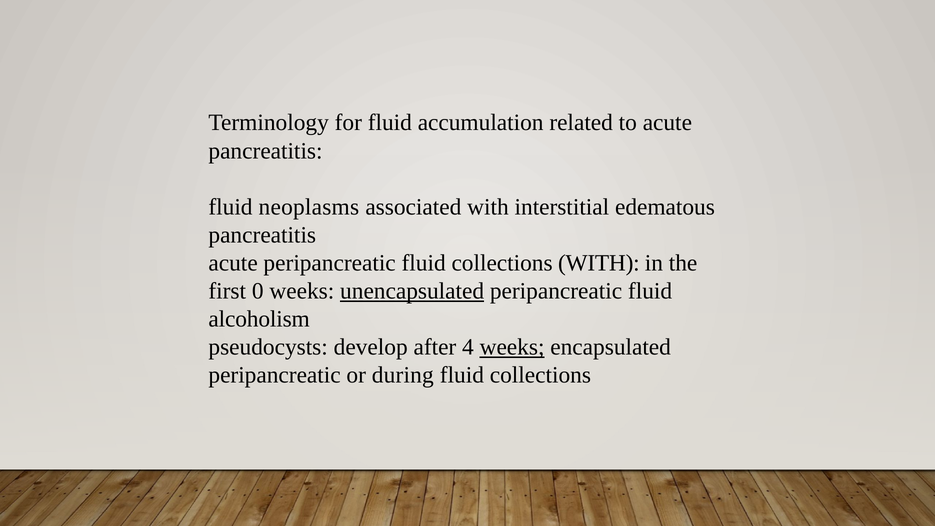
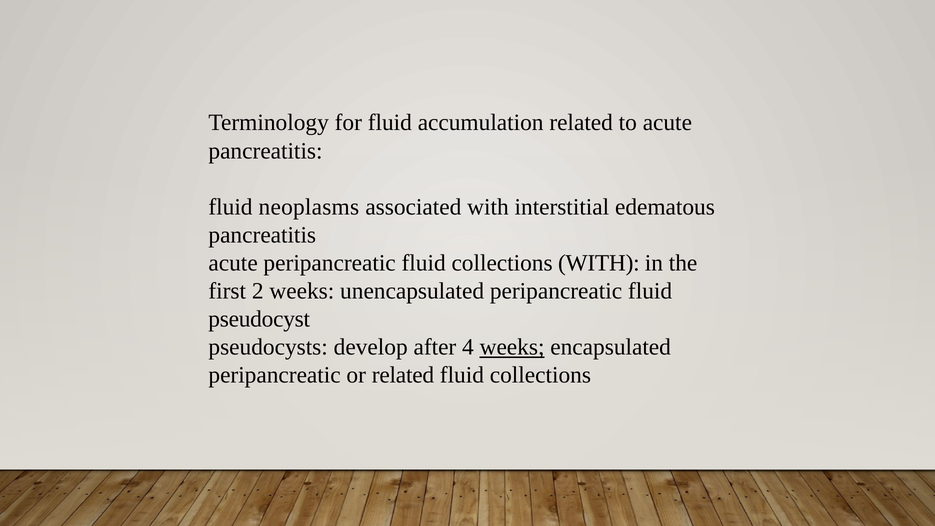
0: 0 -> 2 (258, 291)
unencapsulated underline: present -> none (412, 291)
alcoholism: alcoholism -> pseudocyst (259, 319)
or during: during -> related (403, 375)
